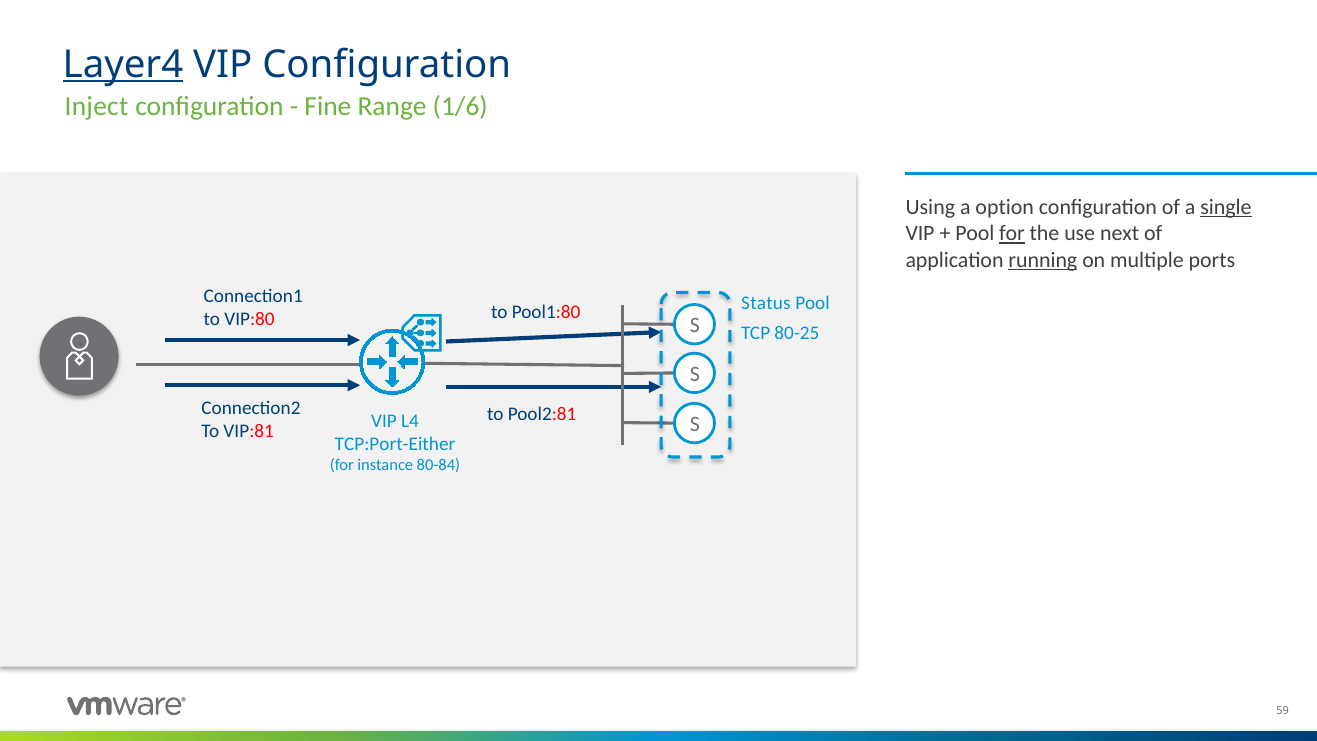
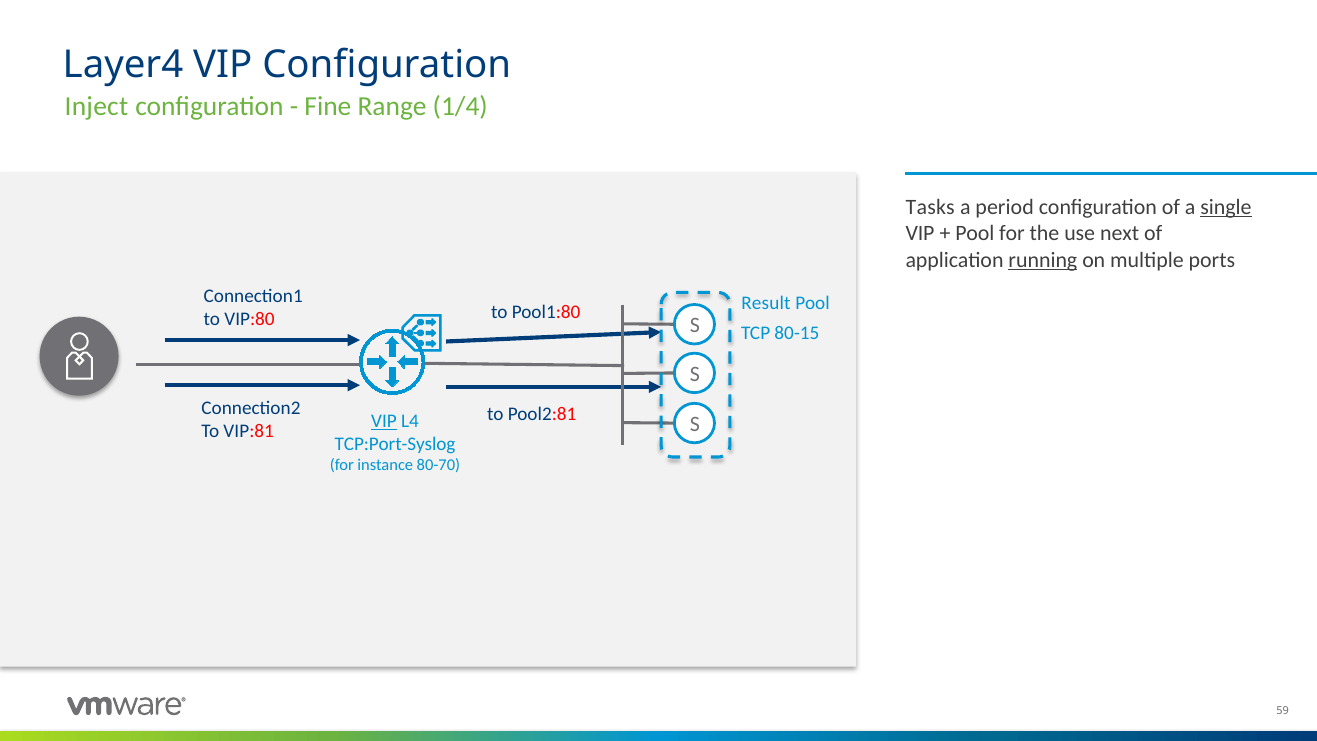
Layer4 underline: present -> none (123, 65)
1/6: 1/6 -> 1/4 (460, 106)
Using: Using -> Tasks (930, 207)
option: option -> period (1005, 207)
for underline: present -> none (1012, 234)
Status: Status -> Result (766, 303)
80-25: 80-25 -> 80-15 (797, 333)
VIP underline: none -> present (384, 421)
TCP:Port-Either: TCP:Port-Either -> TCP:Port-Syslog (395, 444)
80-84: 80-84 -> 80-70 (438, 465)
